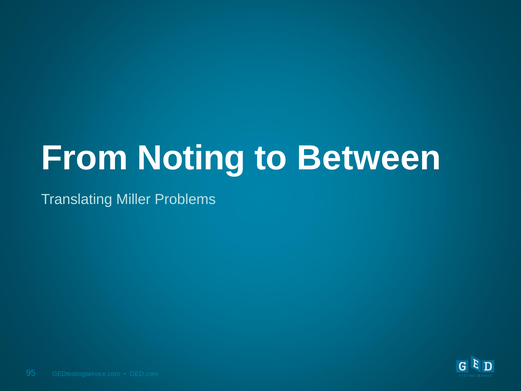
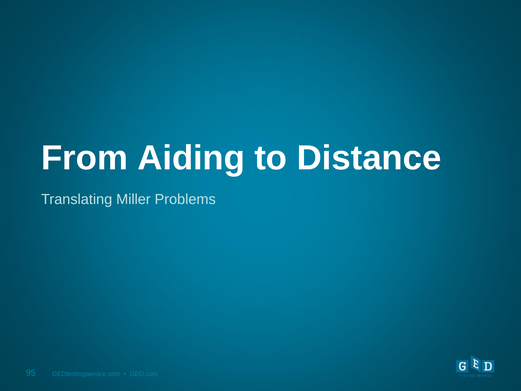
Noting: Noting -> Aiding (191, 158)
Between: Between -> Distance (369, 158)
